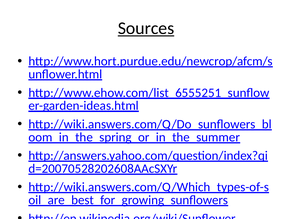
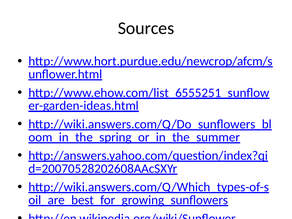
Sources underline: present -> none (146, 28)
